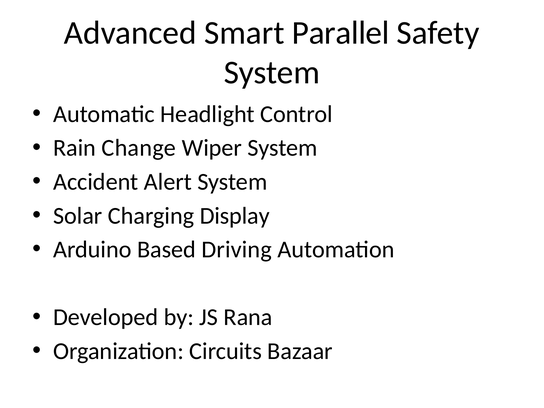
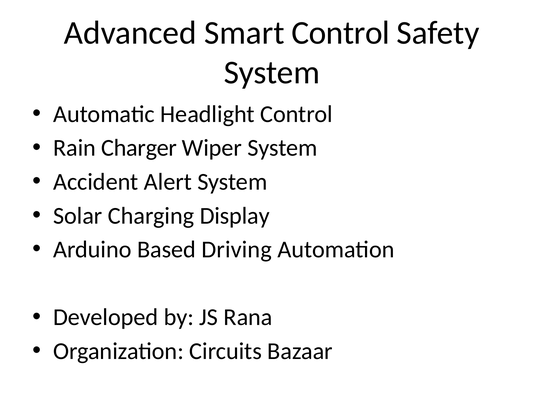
Smart Parallel: Parallel -> Control (341, 33)
Change: Change -> Charger (139, 148)
